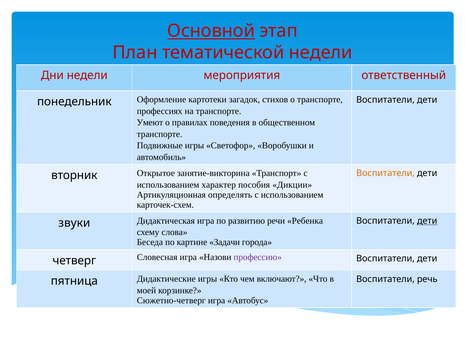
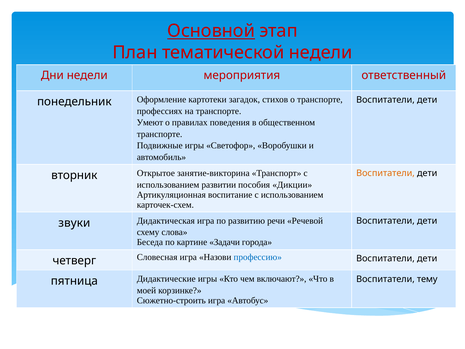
характер: характер -> развитии (219, 185)
определять: определять -> воспитание (230, 195)
дети underline: present -> none (427, 221)
Ребенка: Ребенка -> Речевой (305, 221)
профессию colour: purple -> blue (258, 257)
речь: речь -> тему (427, 279)
Сюжетно-четверг: Сюжетно-четверг -> Сюжетно-строить (171, 300)
